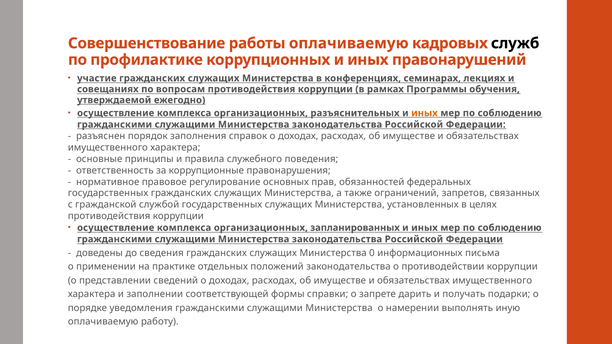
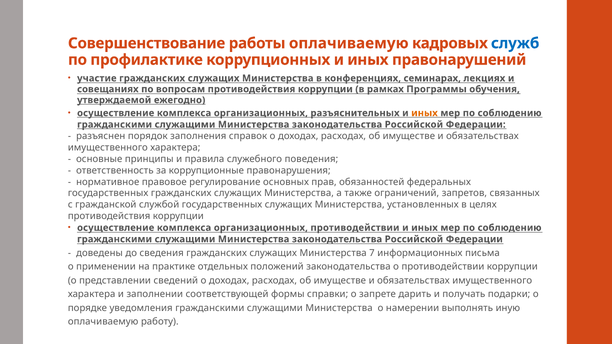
служб colour: black -> blue (515, 43)
организационных запланированных: запланированных -> противодействии (355, 228)
0: 0 -> 7 (372, 253)
